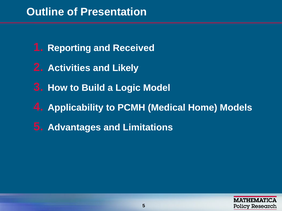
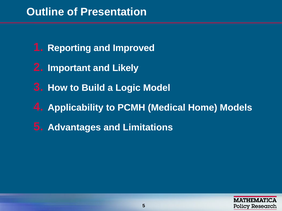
Received: Received -> Improved (134, 48)
Activities: Activities -> Important (69, 68)
